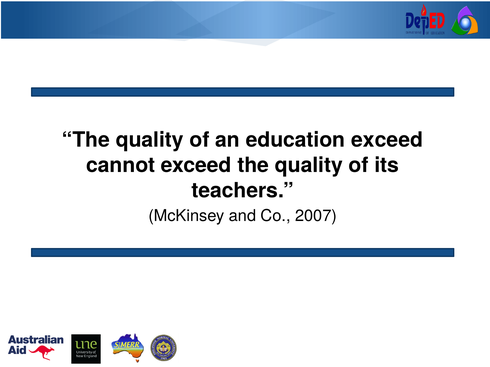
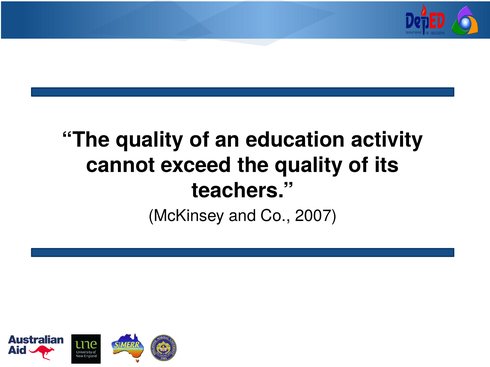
education exceed: exceed -> activity (387, 140)
